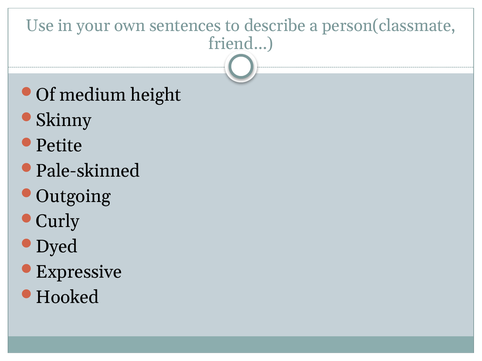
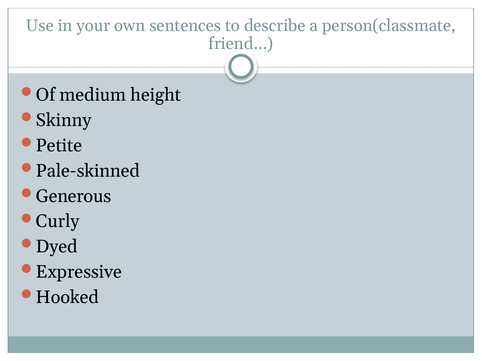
Outgoing: Outgoing -> Generous (74, 196)
